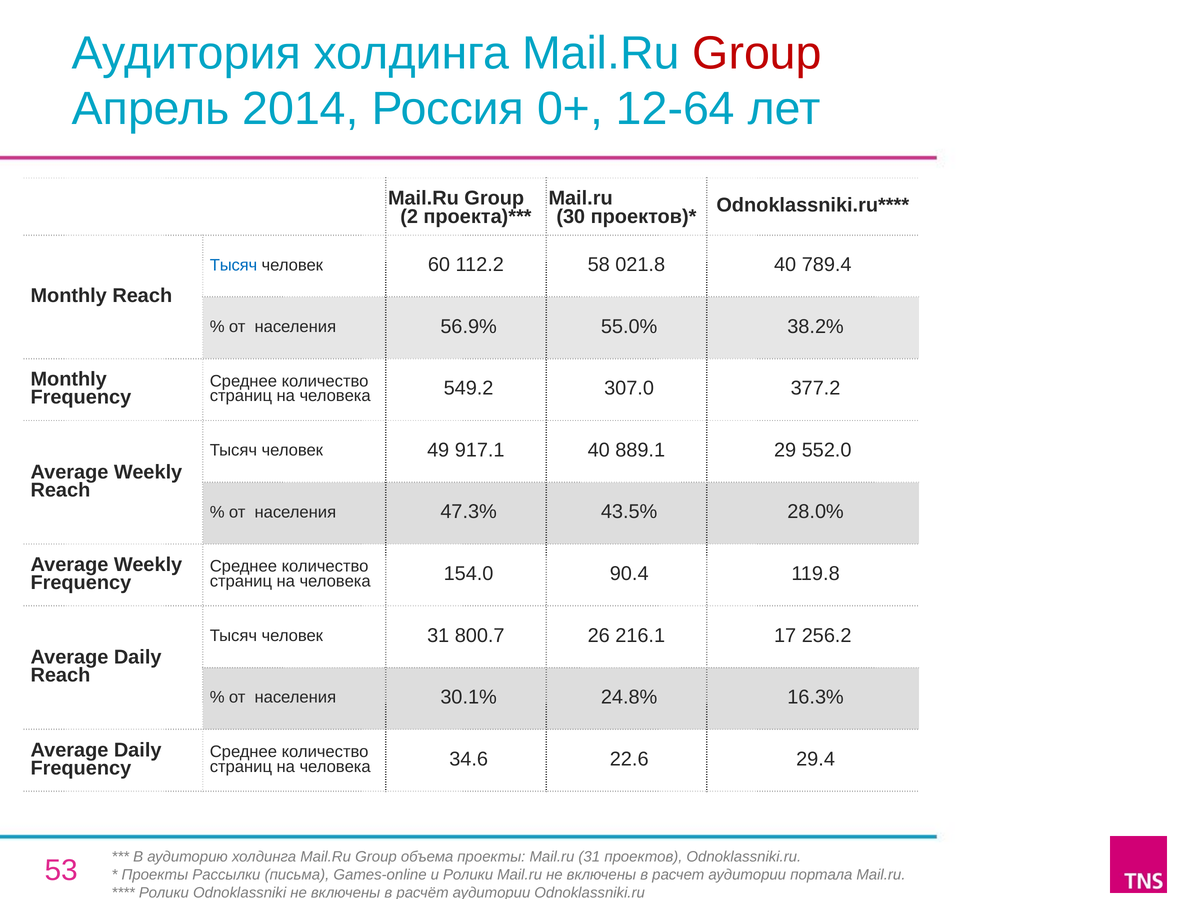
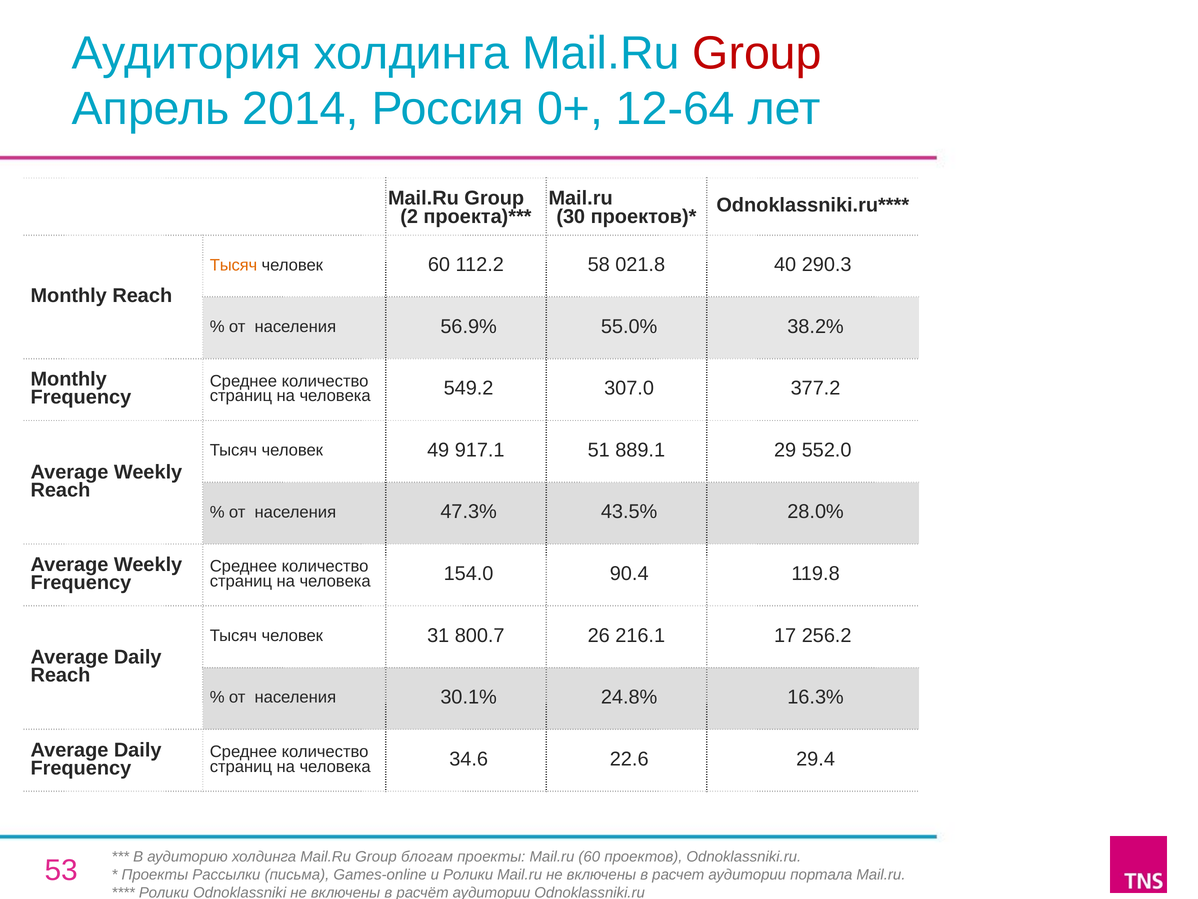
Тысяч colour: blue -> orange (234, 265)
789.4: 789.4 -> 290.3 (827, 265)
917.1 40: 40 -> 51 (599, 450)
объема: объема -> блогам (427, 856)
Mail.ru 31: 31 -> 60 (589, 856)
